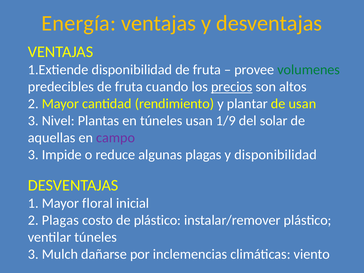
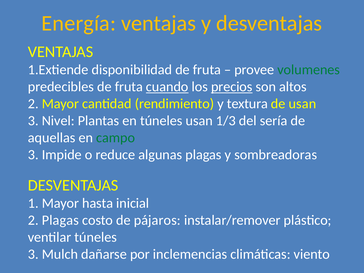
cuando underline: none -> present (167, 87)
plantar: plantar -> textura (247, 104)
1/9: 1/9 -> 1/3 (226, 121)
solar: solar -> sería (274, 121)
campo colour: purple -> green (116, 138)
y disponibilidad: disponibilidad -> sombreadoras (276, 155)
floral: floral -> hasta (98, 203)
de plástico: plástico -> pájaros (157, 220)
